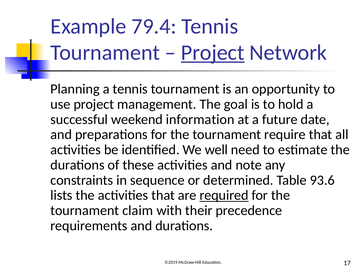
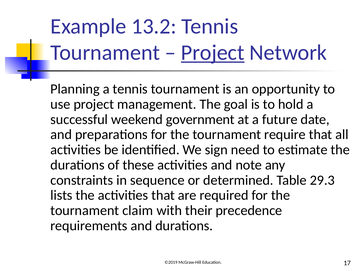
79.4: 79.4 -> 13.2 (154, 26)
information: information -> government (200, 120)
well: well -> sign (216, 150)
93.6: 93.6 -> 29.3 (322, 180)
required underline: present -> none (224, 196)
